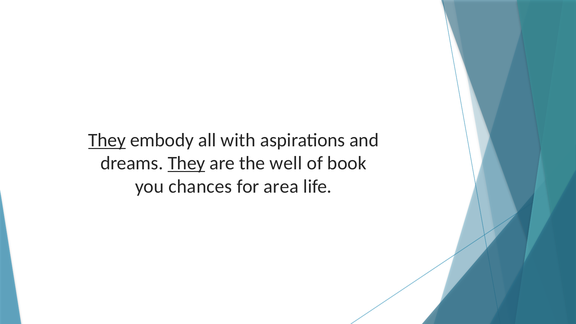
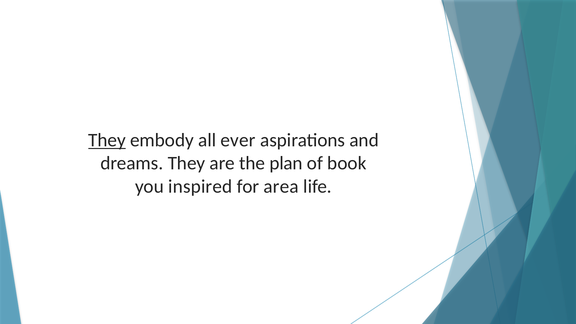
with: with -> ever (238, 140)
They underline: present -> none (186, 163)
well: well -> plan (286, 163)
chances: chances -> inspired (200, 186)
